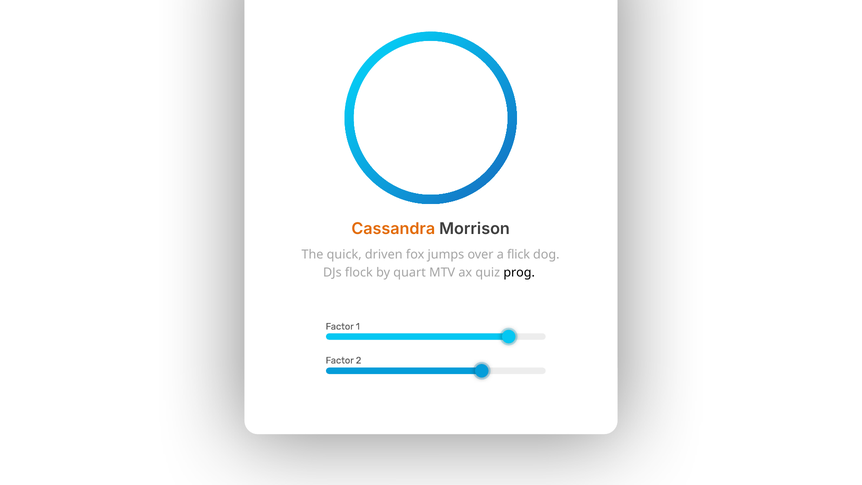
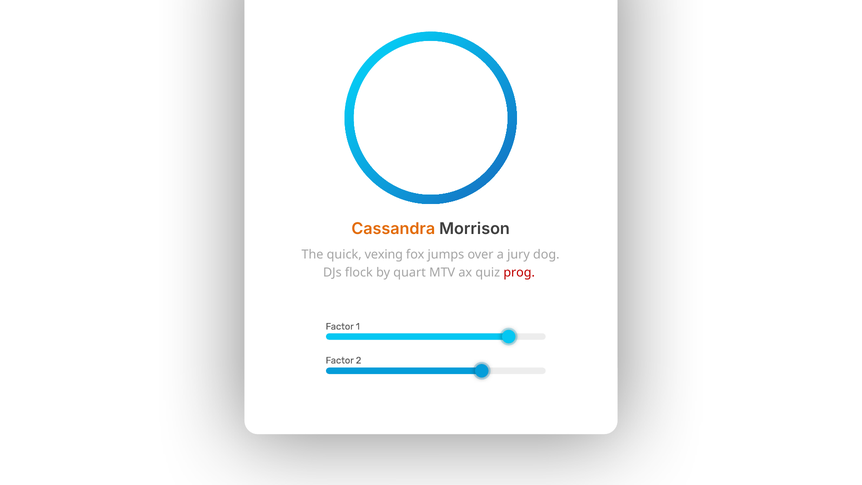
driven: driven -> vexing (384, 255)
flick: flick -> jury (518, 255)
prog colour: black -> red (519, 273)
